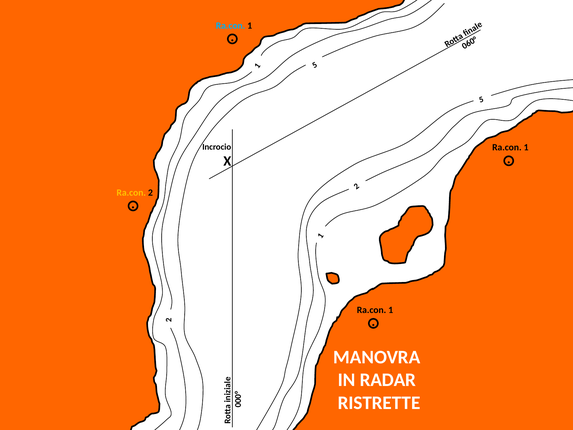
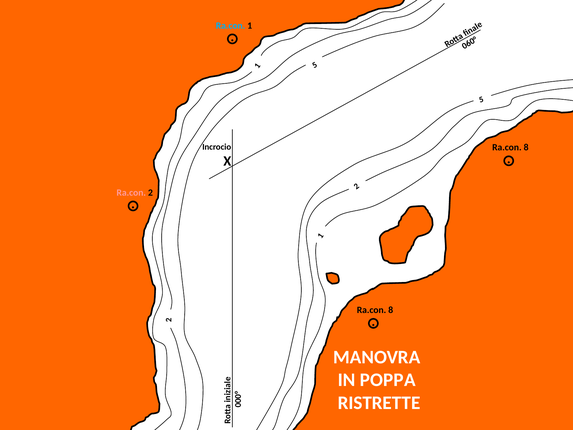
1: 1 -> 8 (526, 147)
Ra.con colour: yellow -> pink (131, 192)
1: 1 -> 8 (391, 310)
RADAR: RADAR -> POPPA (388, 380)
